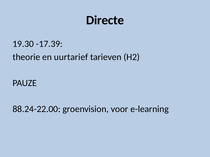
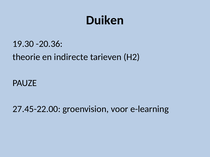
Directe: Directe -> Duiken (105, 20)
-17.39: -17.39 -> -20.36 (49, 44)
uurtarief: uurtarief -> indirecte (71, 57)
88.24-22.00: 88.24-22.00 -> 27.45-22.00 (37, 109)
